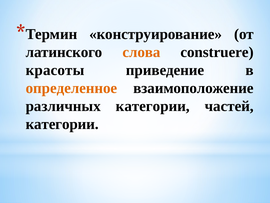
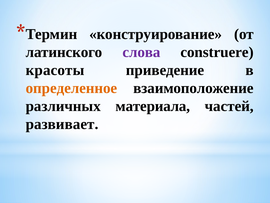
слова colour: orange -> purple (141, 52)
различных категории: категории -> материала (153, 106)
категории: категории -> развивает (62, 124)
